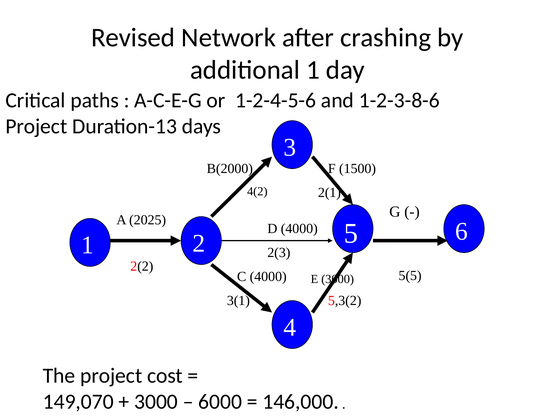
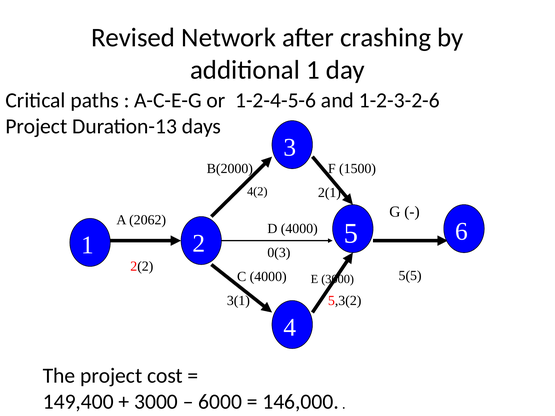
1-2-3-8-6: 1-2-3-8-6 -> 1-2-3-2-6 (399, 100)
2025: 2025 -> 2062 (148, 220)
2(3: 2(3 -> 0(3 (279, 253)
149,070: 149,070 -> 149,400 (78, 402)
